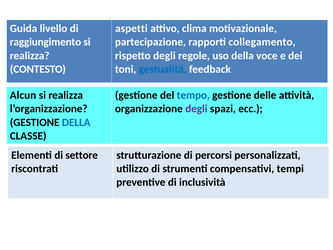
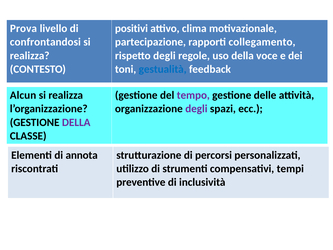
Guida: Guida -> Prova (23, 28)
aspetti: aspetti -> positivi (131, 28)
raggiungimento: raggiungimento -> confrontandosi (45, 42)
tempo colour: blue -> purple (193, 95)
DELLA colour: blue -> purple (76, 122)
settore: settore -> annota (82, 155)
